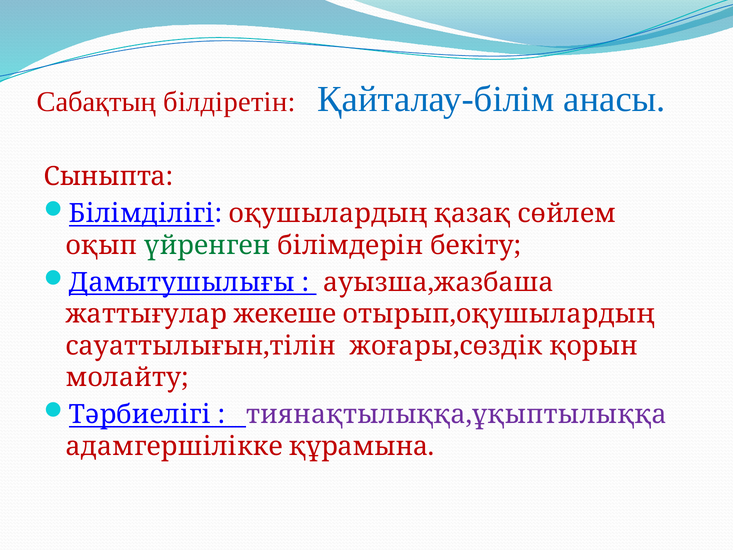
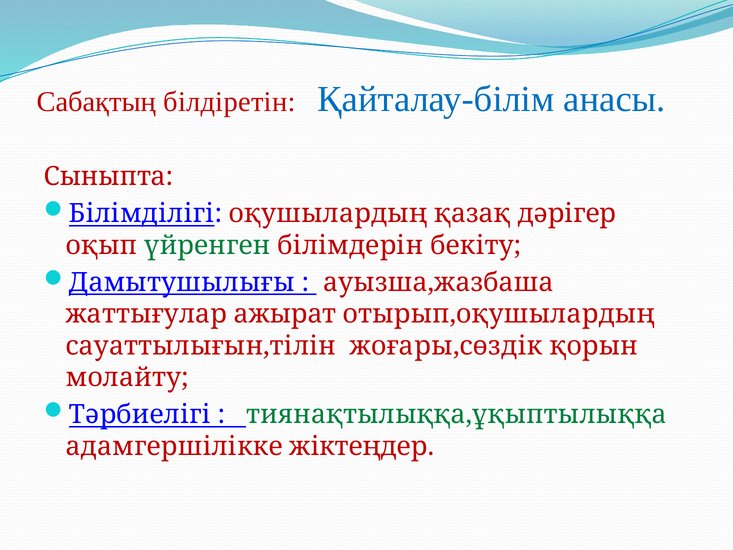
сөйлем: сөйлем -> дәрігер (567, 214)
жекеше: жекеше -> ажырат (285, 314)
тиянақтылыққа,ұқыптылыққа colour: purple -> green (456, 415)
құрамына: құрамына -> жіктеңдер (362, 446)
